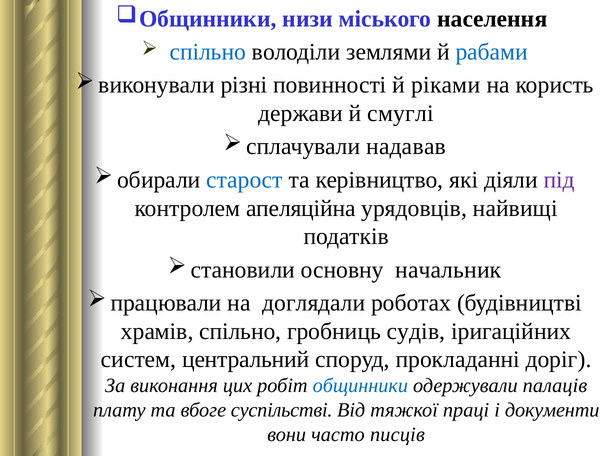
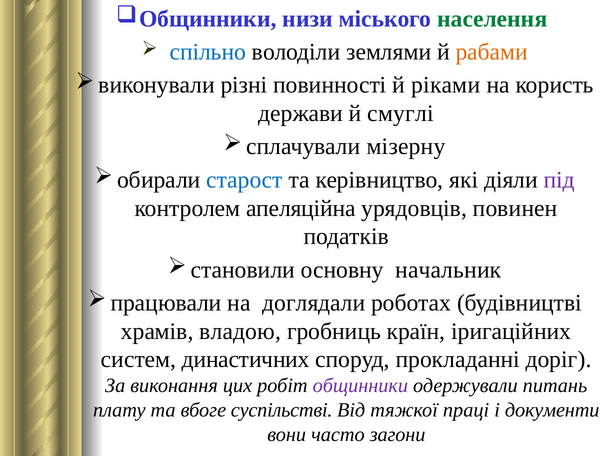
населення colour: black -> green (492, 19)
рабами colour: blue -> orange (492, 52)
надавав: надавав -> мізерну (406, 147)
найвищі: найвищі -> повинен (515, 208)
храмів спільно: спільно -> владою (240, 331)
судів: судів -> країн (416, 331)
центральний: центральний -> династичних (246, 360)
общинники colour: blue -> purple (360, 386)
палаців: палаців -> питань (555, 386)
писців: писців -> загони (398, 434)
